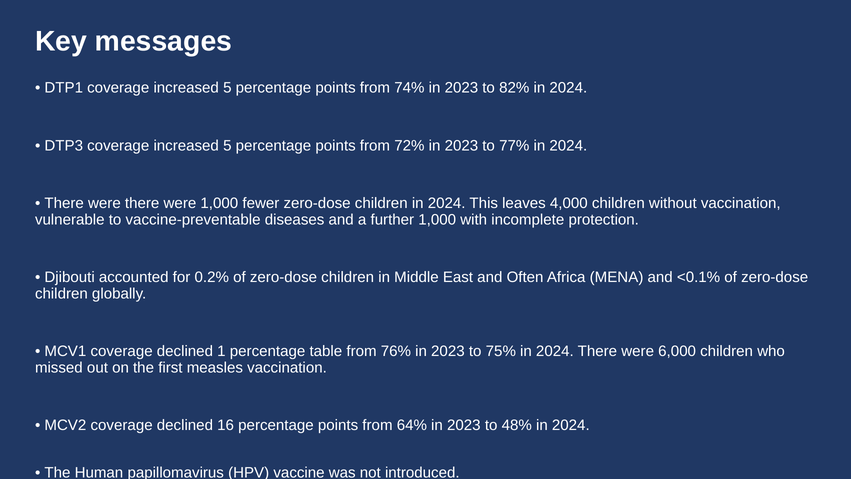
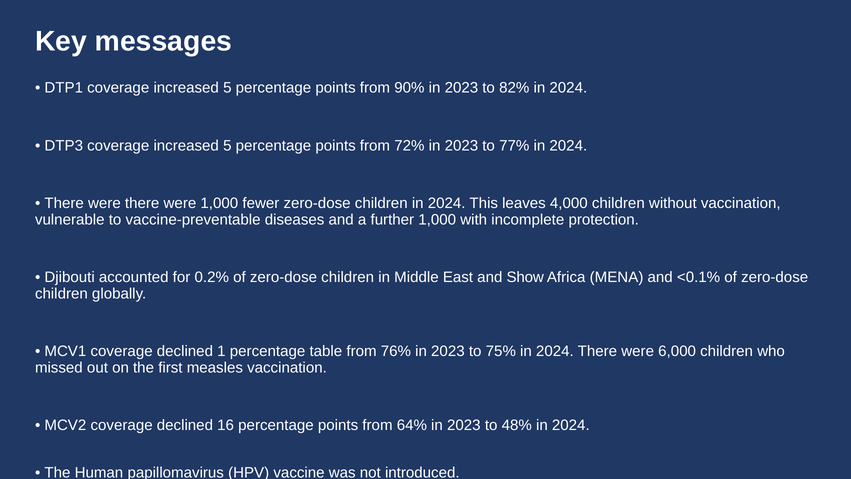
74%: 74% -> 90% (409, 88)
Often: Often -> Show (525, 277)
